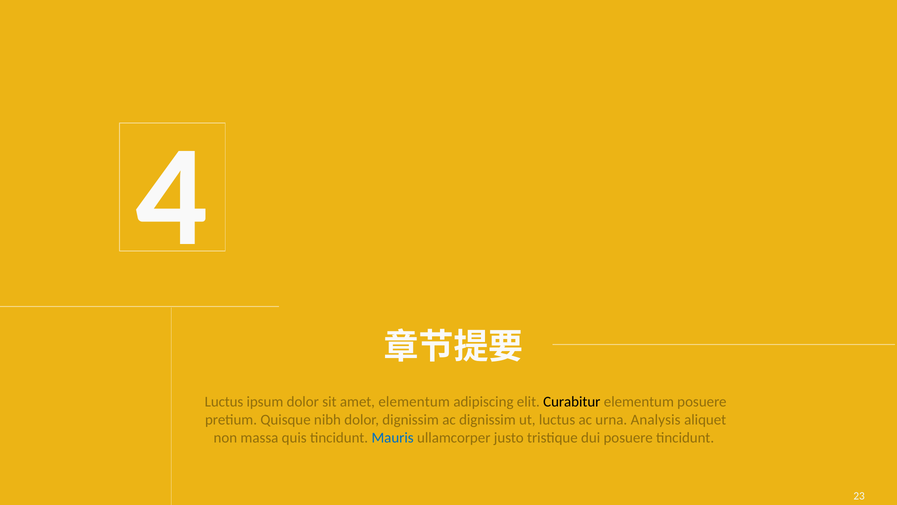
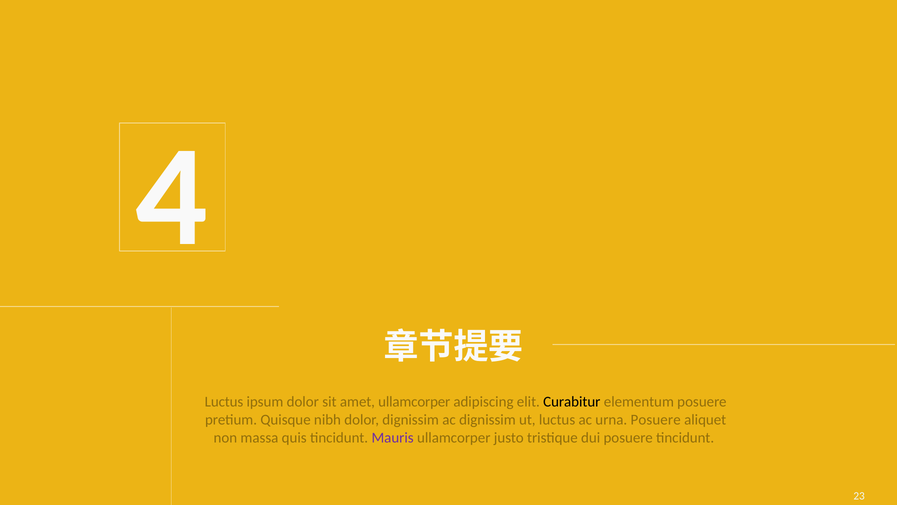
amet elementum: elementum -> ullamcorper (414, 402)
urna Analysis: Analysis -> Posuere (656, 420)
Mauris colour: blue -> purple (393, 437)
